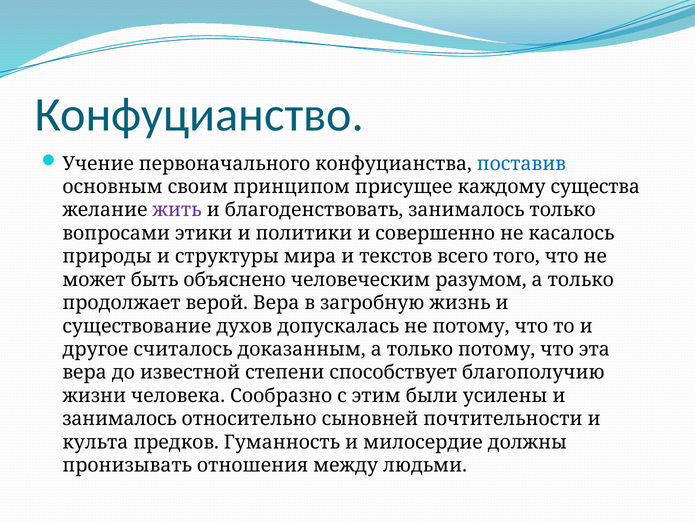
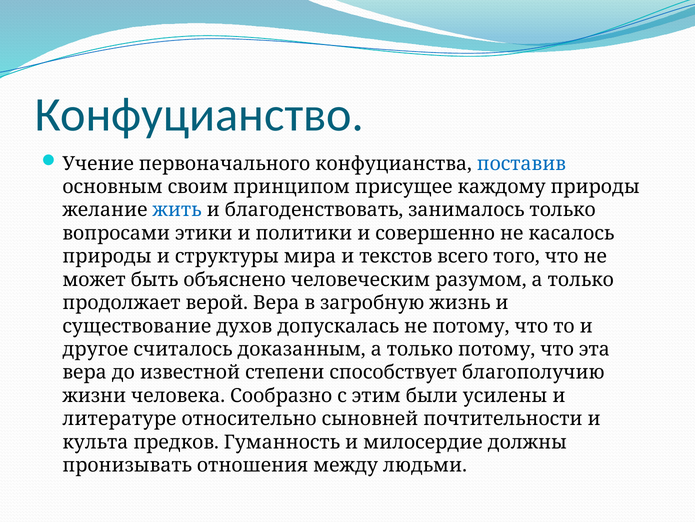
каждому существа: существа -> природы (595, 187)
жить colour: purple -> blue (177, 210)
занималось: занималось -> литературе (119, 418)
